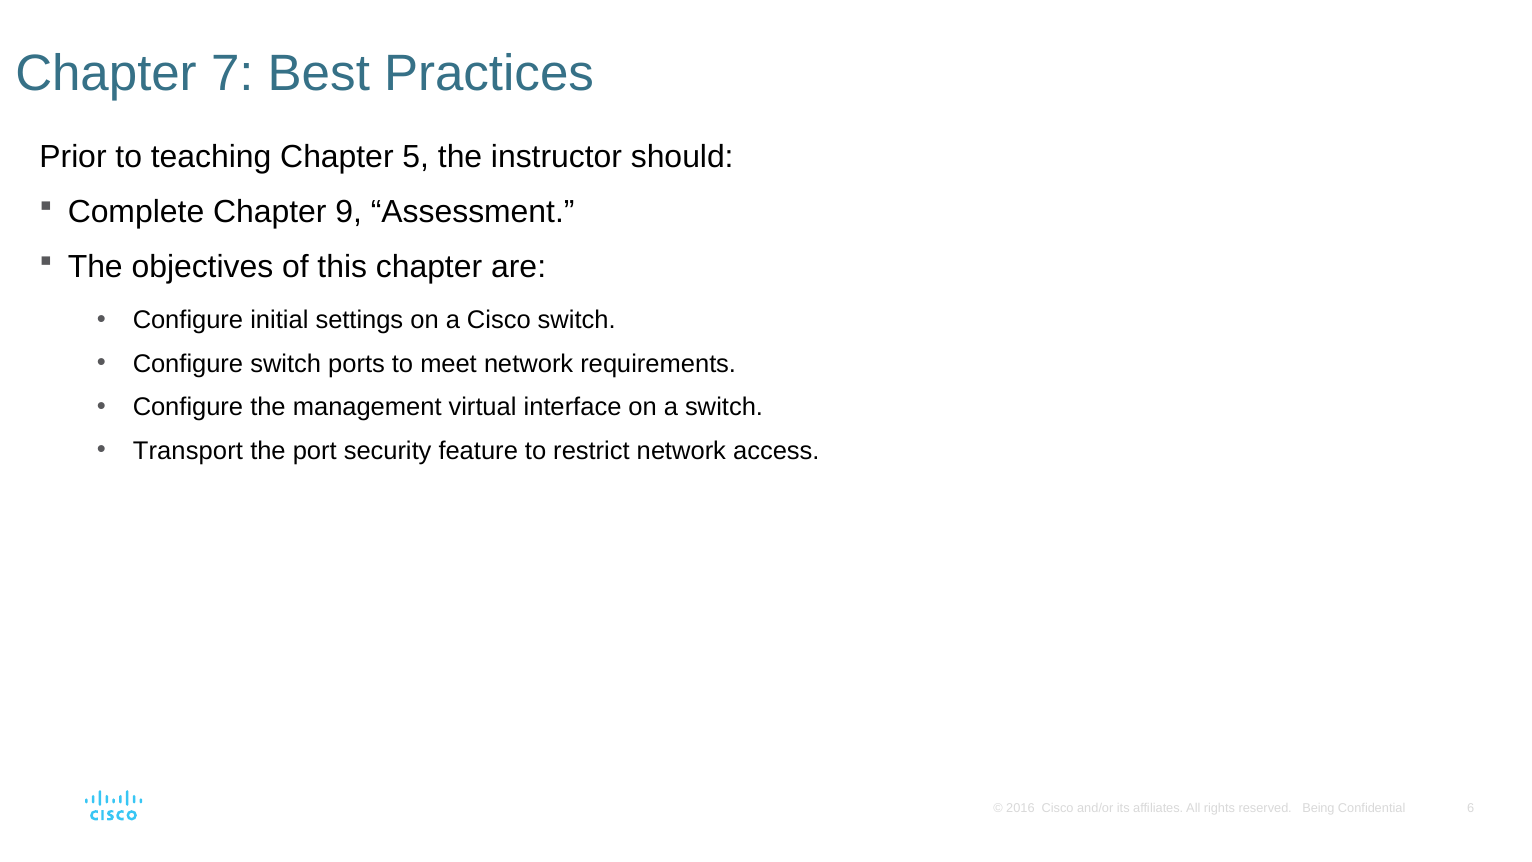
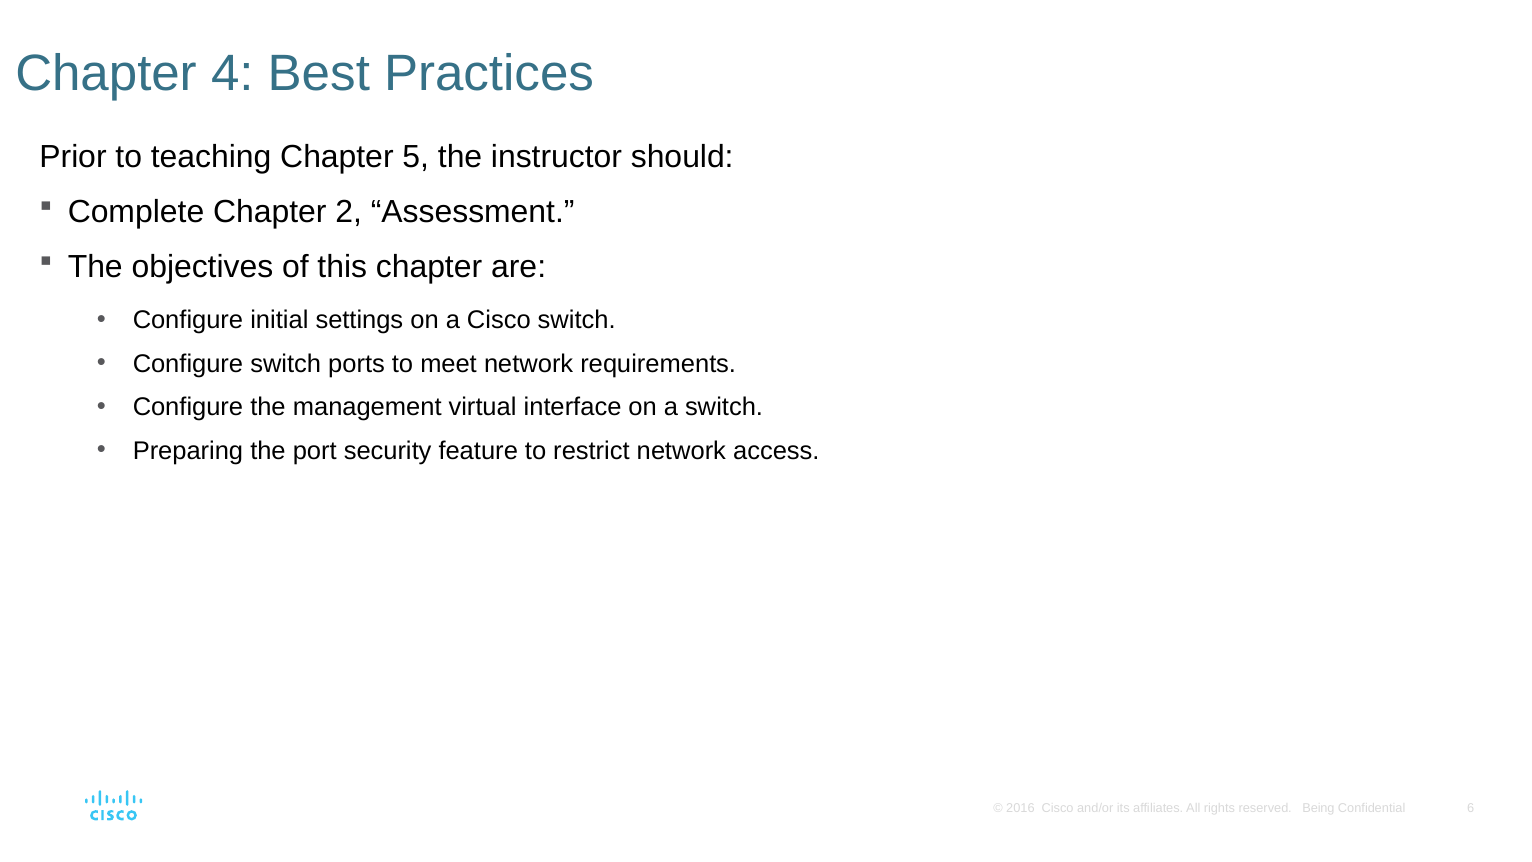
7: 7 -> 4 (232, 74)
9: 9 -> 2 (349, 212)
Transport: Transport -> Preparing (188, 451)
